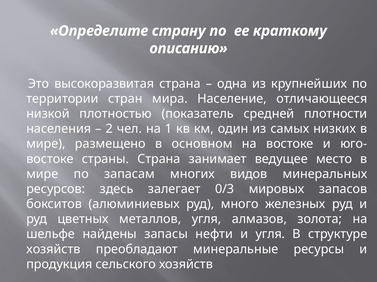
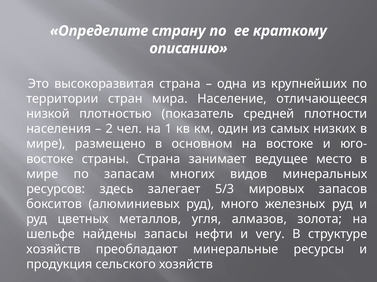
0/3: 0/3 -> 5/3 (225, 189)
и угля: угля -> very (270, 235)
